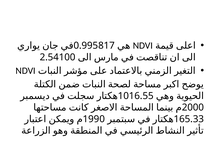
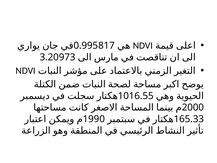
2.54100: 2.54100 -> 3.20973 (58, 57)
